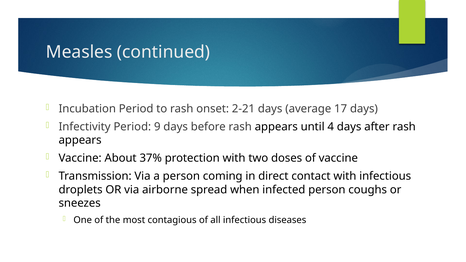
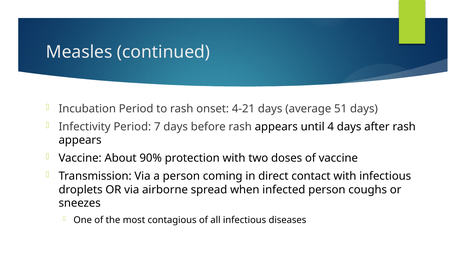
2-21: 2-21 -> 4-21 (243, 109)
17: 17 -> 51 (341, 109)
9: 9 -> 7 (157, 127)
37%: 37% -> 90% (151, 158)
